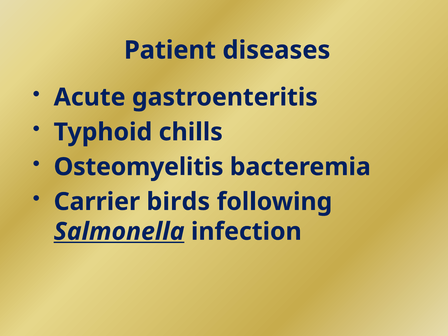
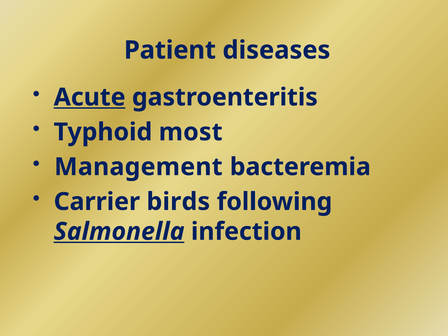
Acute underline: none -> present (90, 97)
chills: chills -> most (191, 132)
Osteomyelitis: Osteomyelitis -> Management (138, 167)
